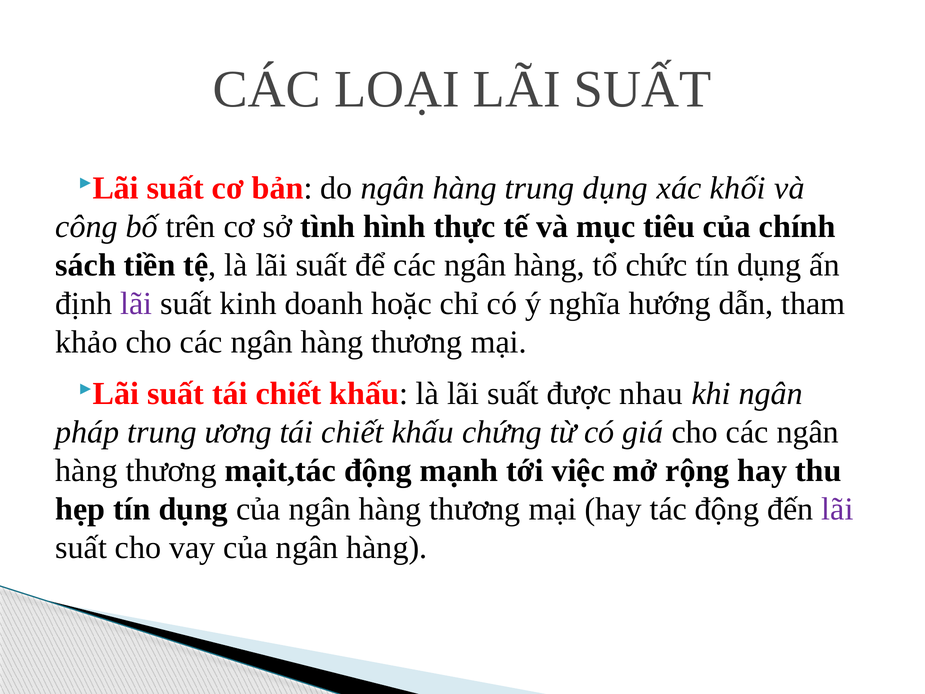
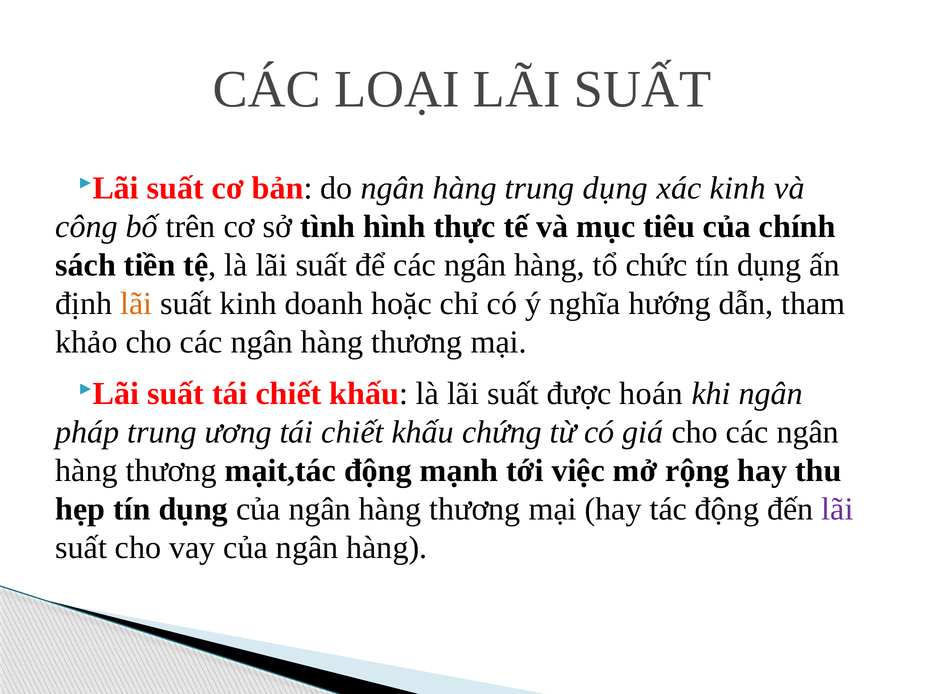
xác khối: khối -> kinh (738, 188)
lãi colour: purple -> orange (136, 304)
nhau: nhau -> hoán (651, 393)
